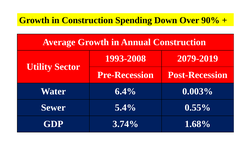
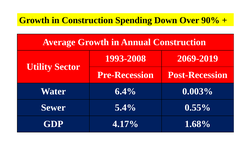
2079-2019: 2079-2019 -> 2069-2019 (198, 59)
3.74%: 3.74% -> 4.17% (125, 124)
